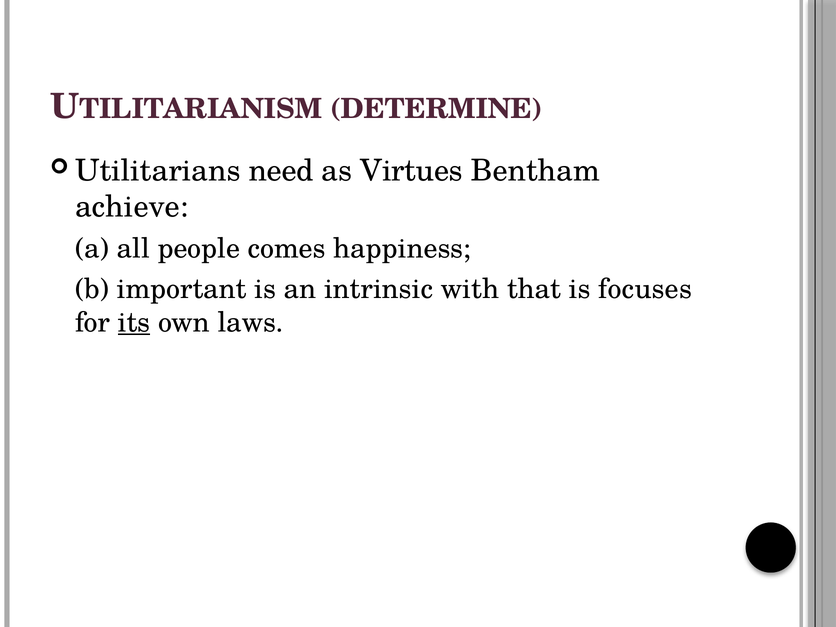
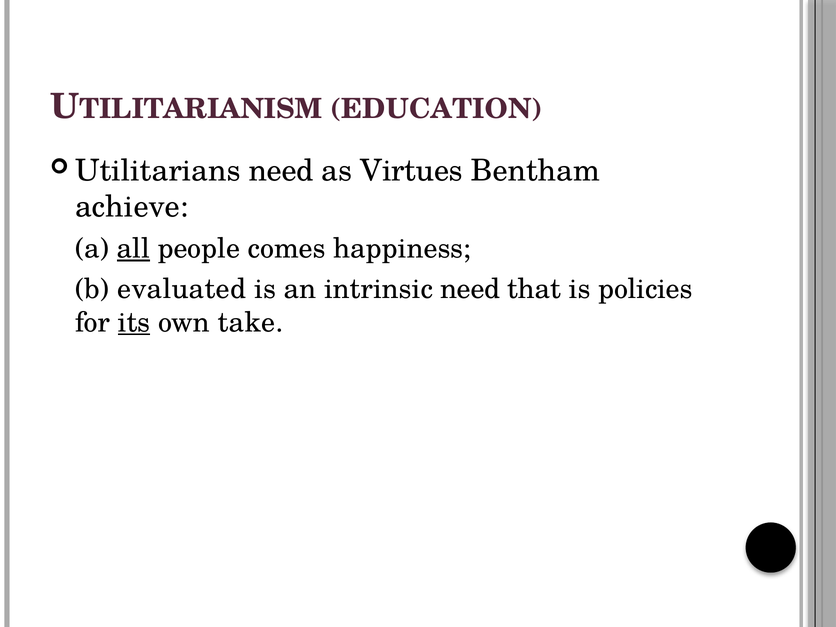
DETERMINE: DETERMINE -> EDUCATION (436, 109)
all underline: none -> present (133, 248)
important: important -> evaluated (182, 289)
intrinsic with: with -> need (470, 289)
focuses: focuses -> policies (645, 289)
laws: laws -> take (250, 322)
